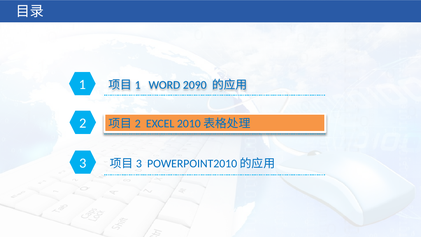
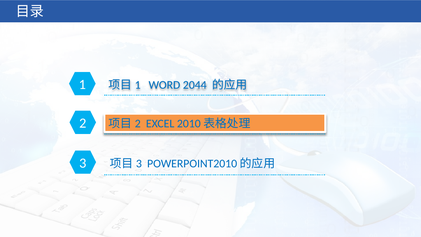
2090: 2090 -> 2044 (195, 85)
